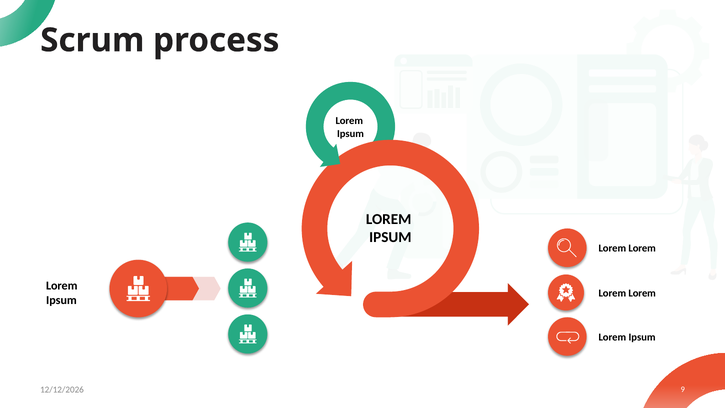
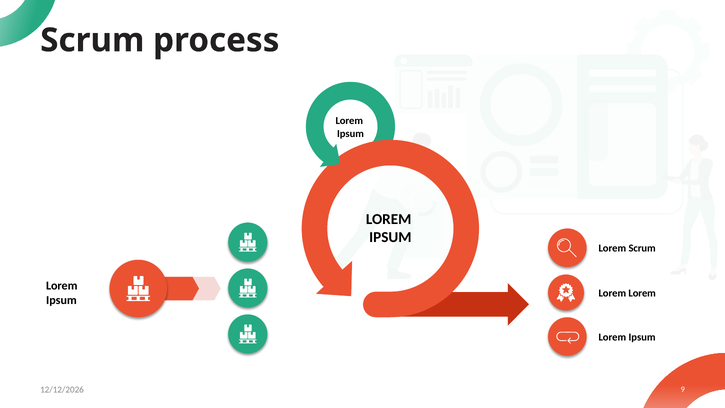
Lorem: Lorem -> Scrum (642, 248)
